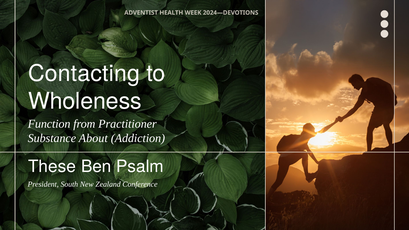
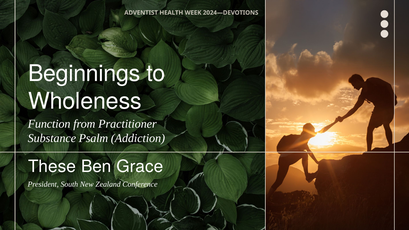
Contacting: Contacting -> Beginnings (84, 74)
About: About -> Psalm (93, 138)
Psalm: Psalm -> Grace (140, 167)
